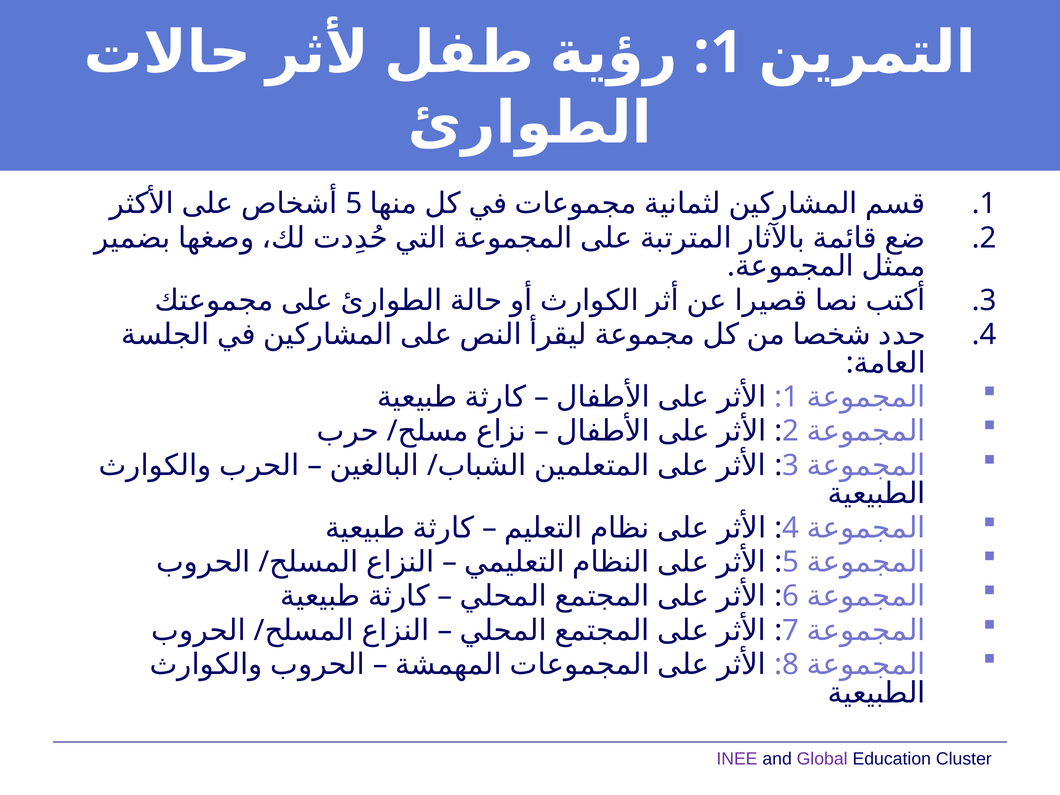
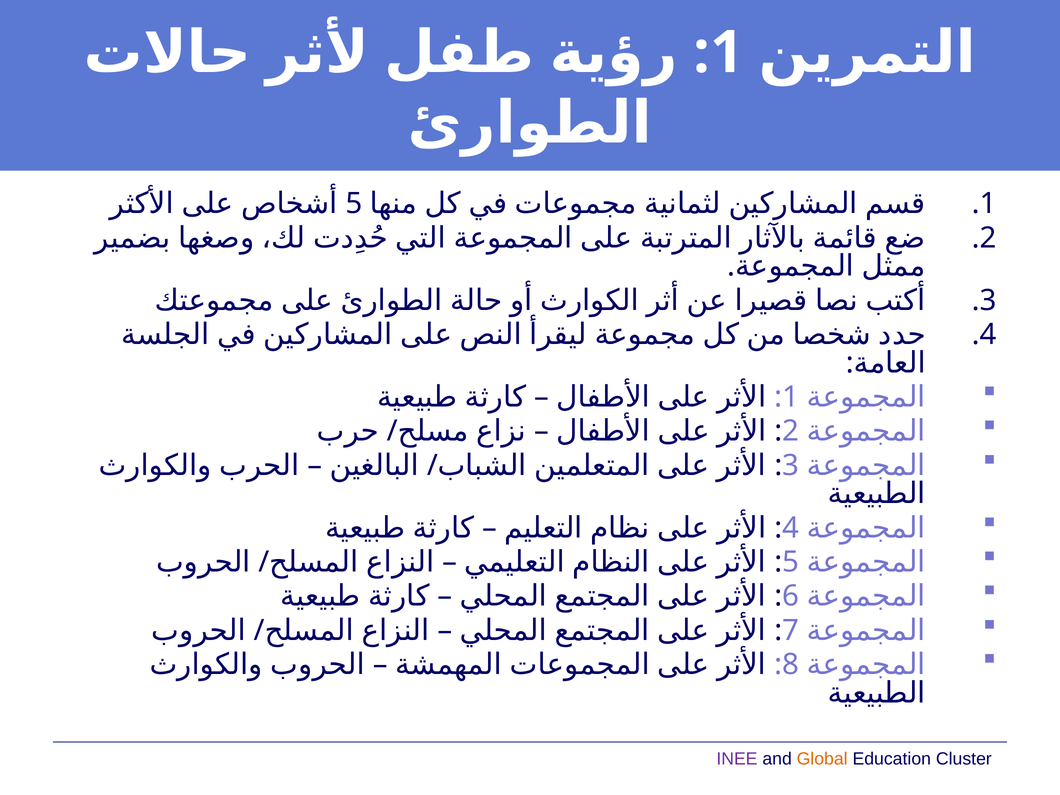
Global colour: purple -> orange (822, 759)
